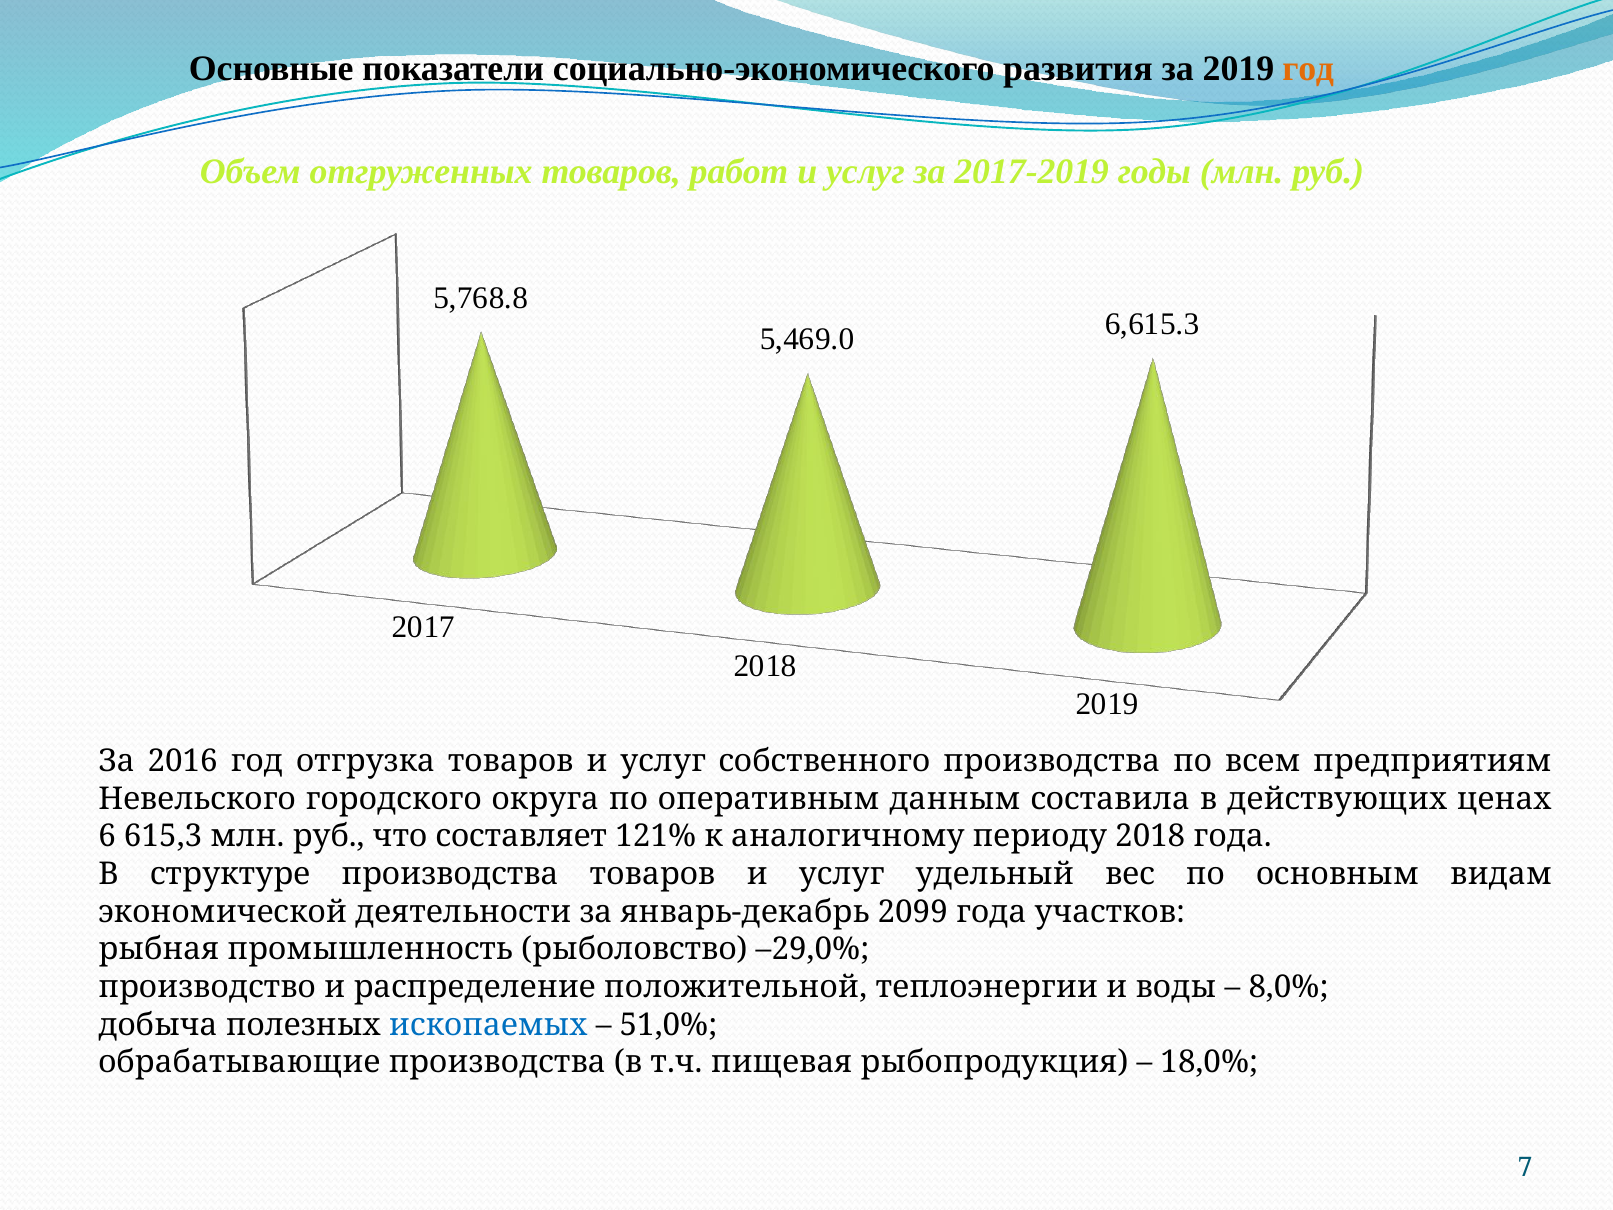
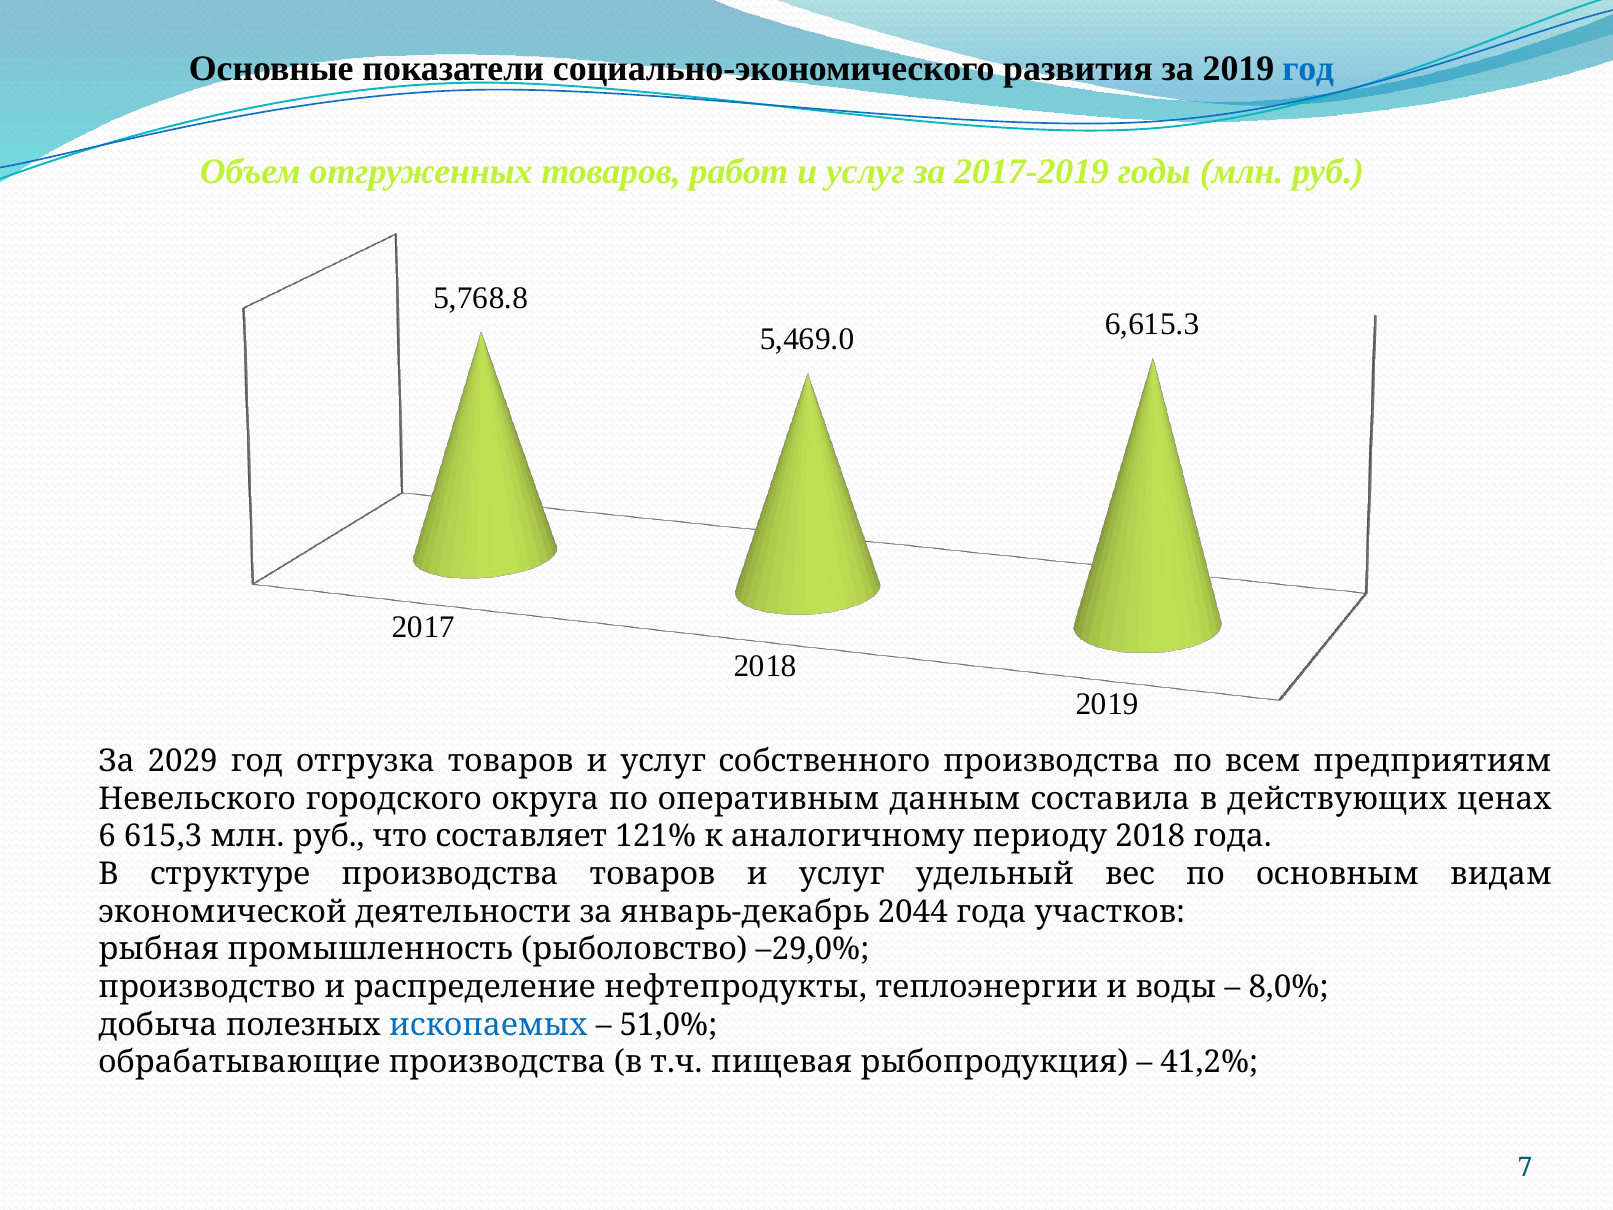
год colour: orange -> blue (1308, 69)
2016: 2016 -> 2029 (183, 761)
2099: 2099 -> 2044 (913, 911)
положительной: положительной -> нефтепродукты (736, 987)
18,0%: 18,0% -> 41,2% (1209, 1062)
